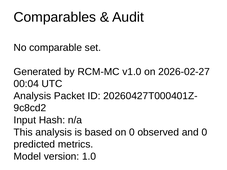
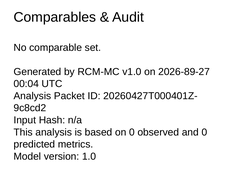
2026-02-27: 2026-02-27 -> 2026-89-27 (184, 72)
